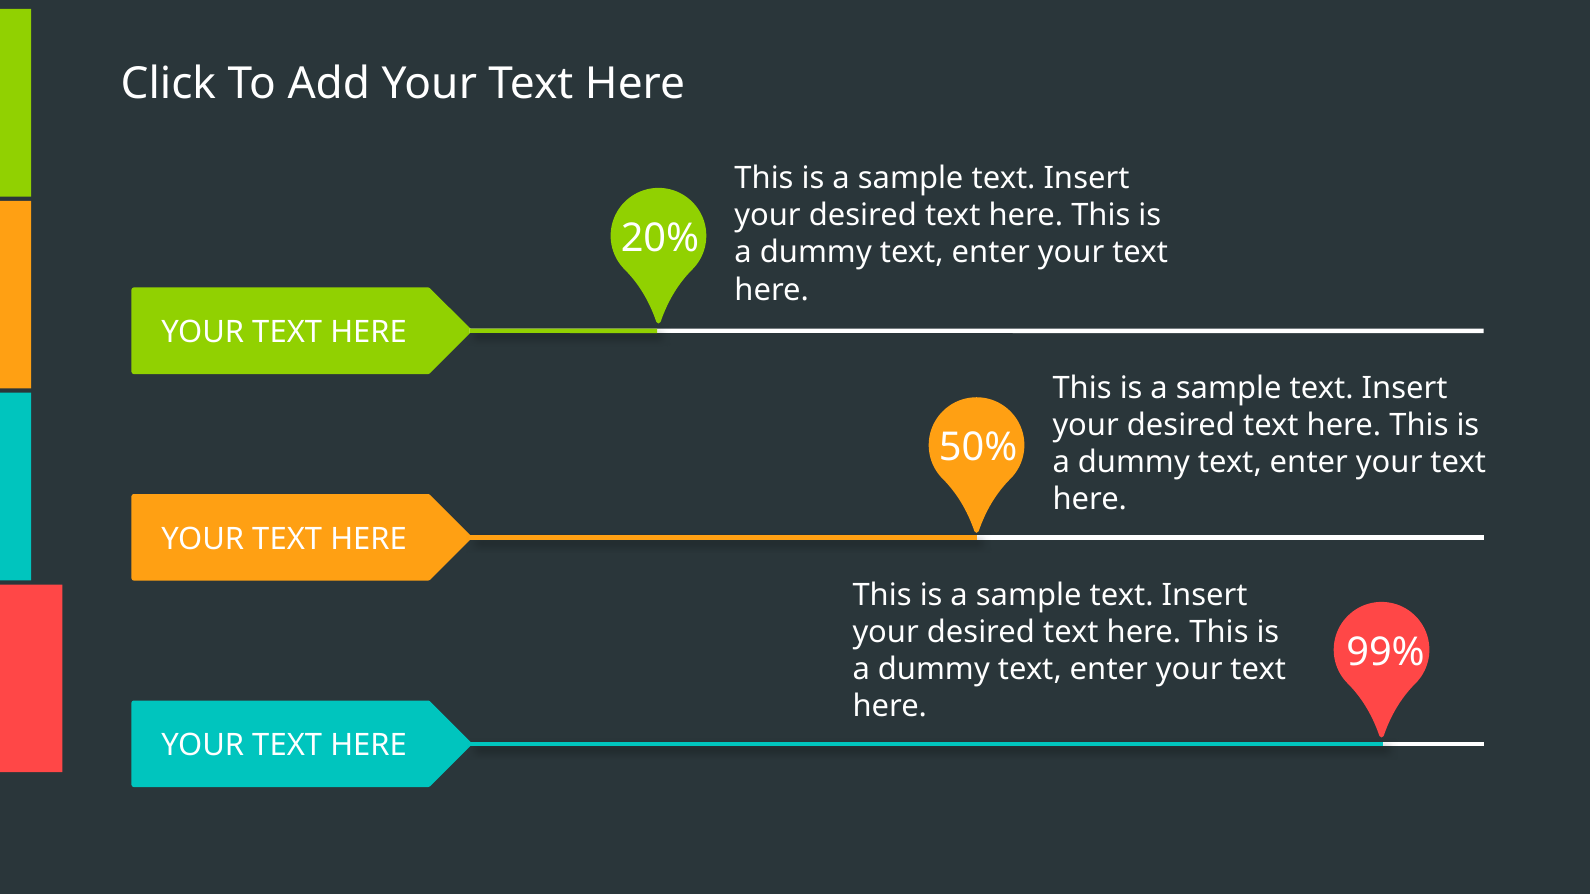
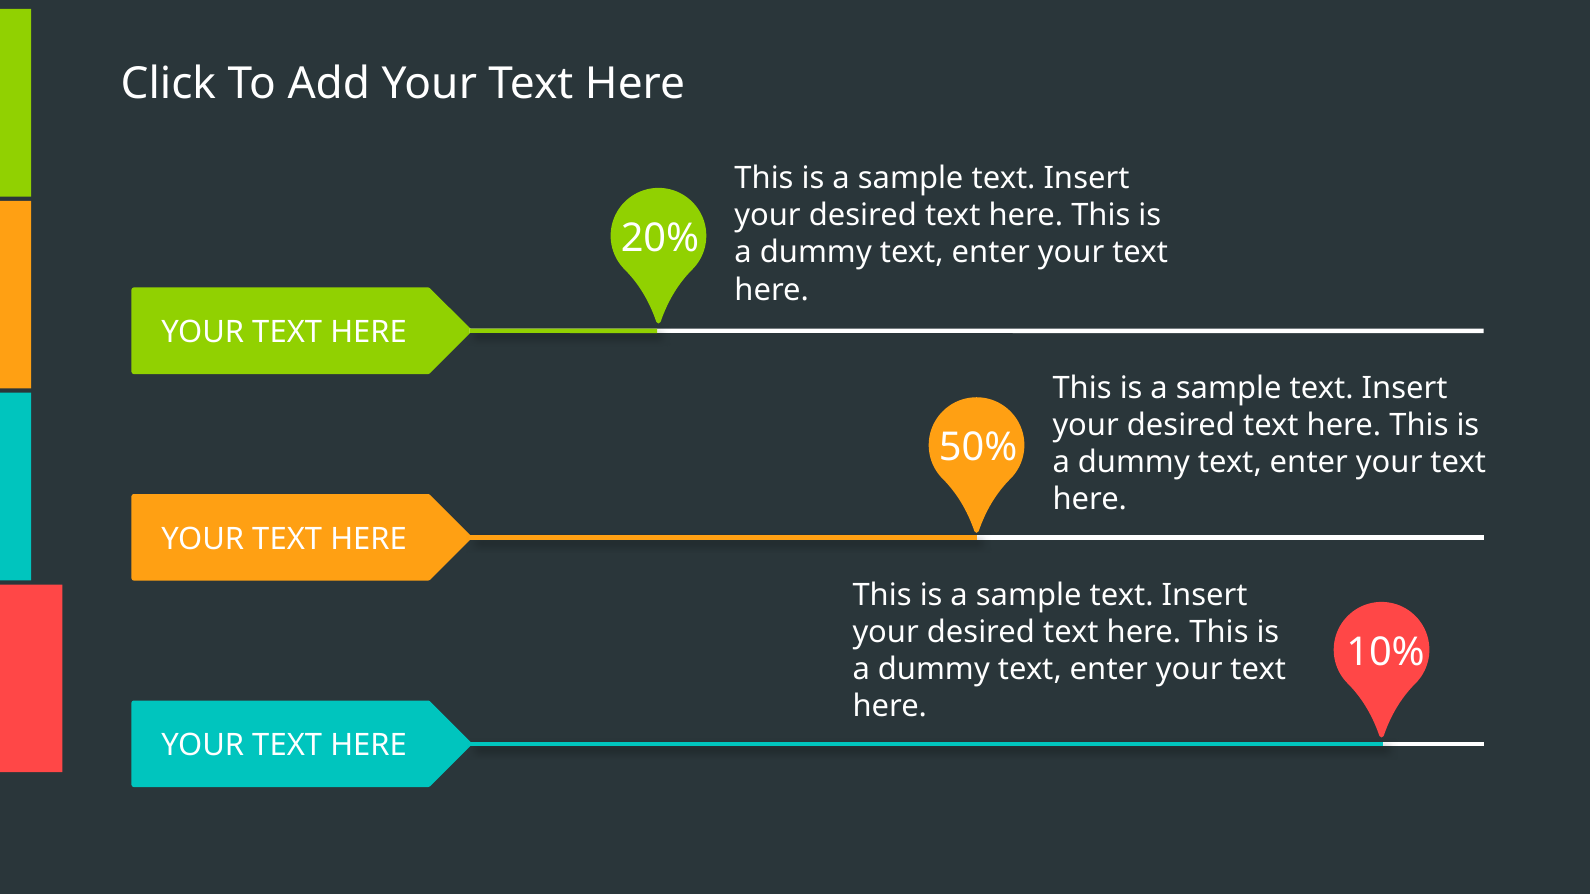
99%: 99% -> 10% (1386, 652)
